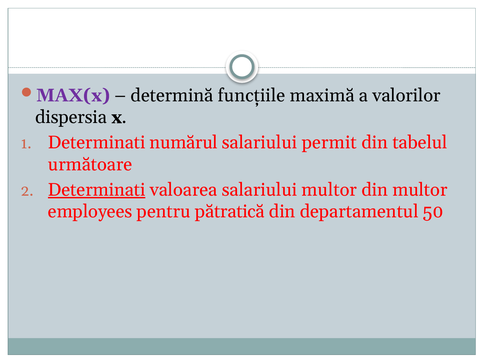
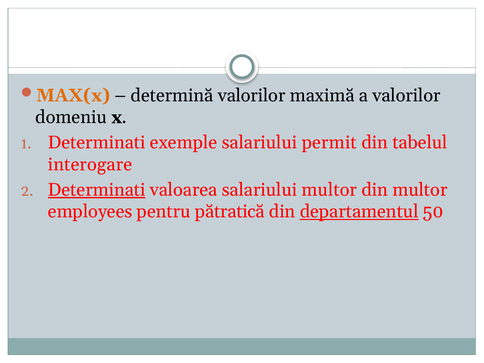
MAX(x colour: purple -> orange (73, 95)
determină funcţiile: funcţiile -> valorilor (252, 95)
dispersia: dispersia -> domeniu (71, 117)
numărul: numărul -> exemple (184, 143)
următoare: următoare -> interogare (90, 164)
departamentul underline: none -> present (359, 212)
